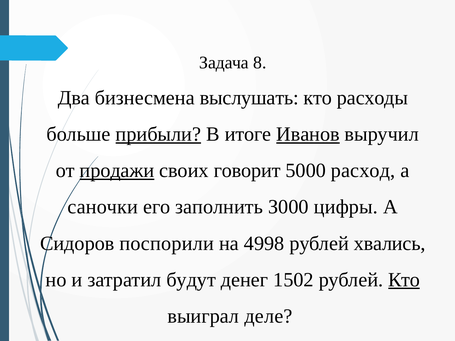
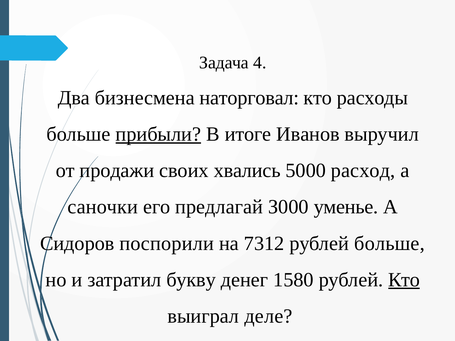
8: 8 -> 4 (260, 63)
выслушать: выслушать -> наторговал (249, 98)
Иванов underline: present -> none (308, 134)
продажи underline: present -> none (117, 171)
говорит: говорит -> хвались (247, 171)
заполнить: заполнить -> предлагай (219, 207)
цифры: цифры -> уменье (346, 207)
4998: 4998 -> 7312 (264, 244)
рублей хвались: хвались -> больше (390, 244)
будут: будут -> букву (191, 280)
1502: 1502 -> 1580 (293, 280)
